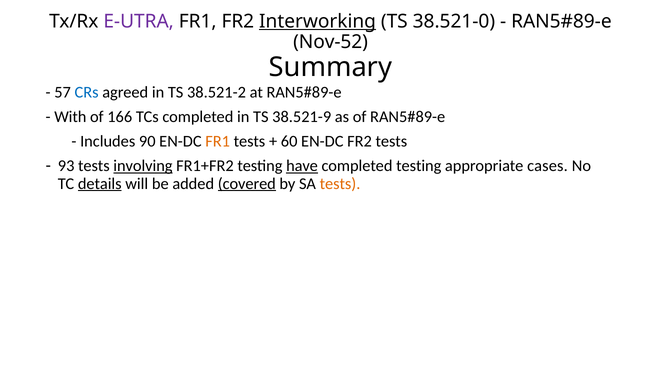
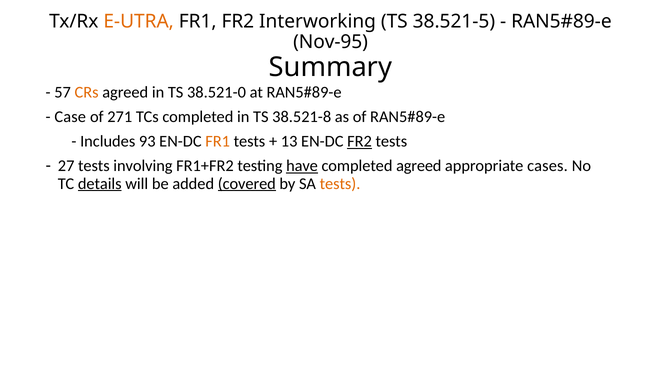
E-UTRA colour: purple -> orange (139, 21)
Interworking underline: present -> none (318, 21)
38.521-0: 38.521-0 -> 38.521-5 (454, 21)
Nov-52: Nov-52 -> Nov-95 (331, 42)
CRs colour: blue -> orange (87, 92)
38.521-2: 38.521-2 -> 38.521-0 (216, 92)
With: With -> Case (70, 117)
166: 166 -> 271 (120, 117)
38.521-9: 38.521-9 -> 38.521-8 (302, 117)
90: 90 -> 93 (147, 141)
60: 60 -> 13 (289, 141)
FR2 underline: none -> present (360, 141)
93: 93 -> 27 (66, 166)
involving underline: present -> none (143, 166)
completed testing: testing -> agreed (419, 166)
